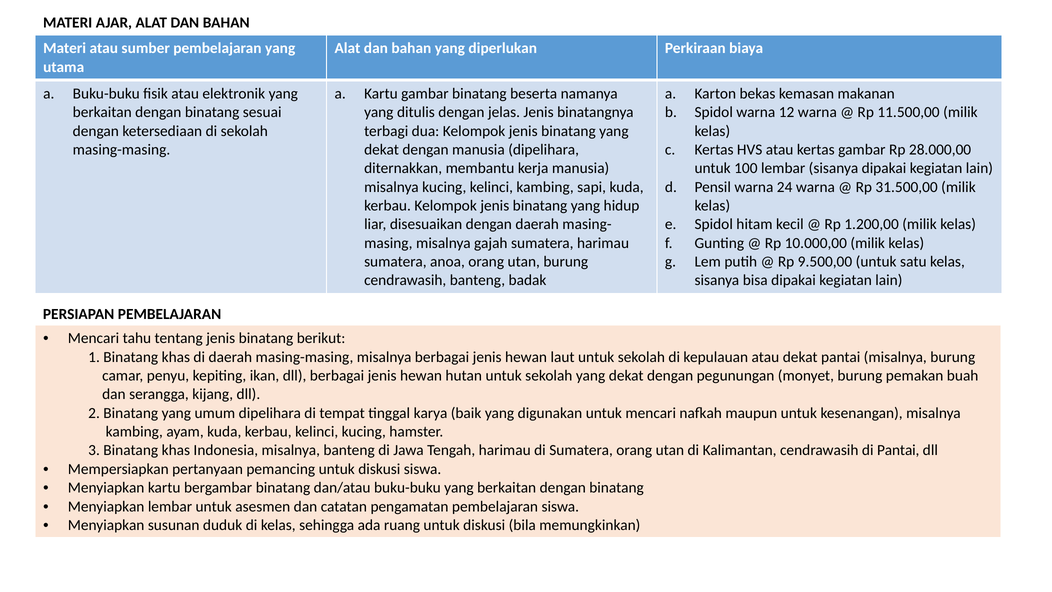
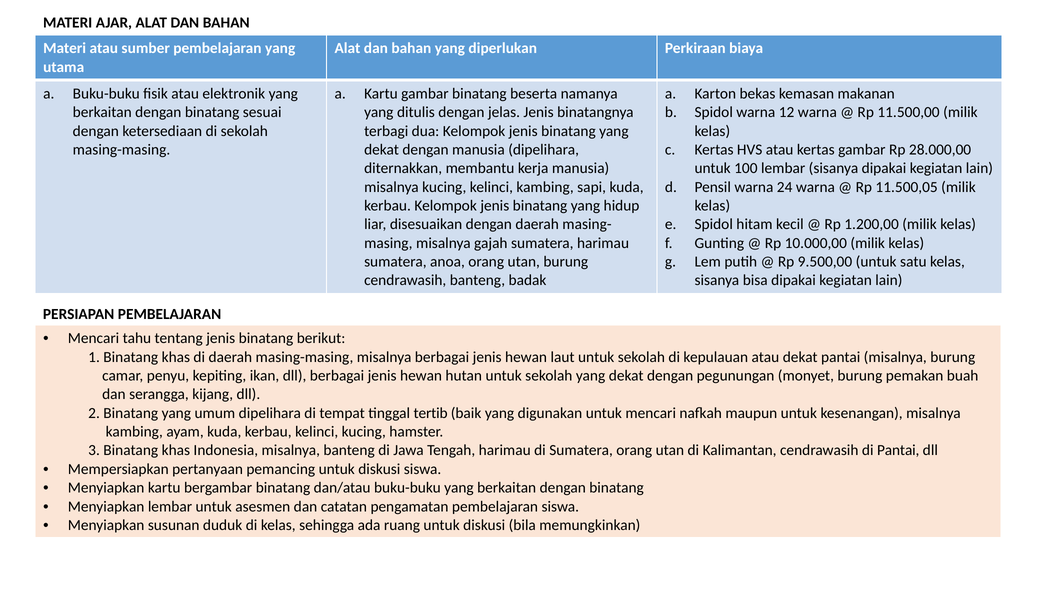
31.500,00: 31.500,00 -> 11.500,05 (907, 187)
karya: karya -> tertib (431, 413)
